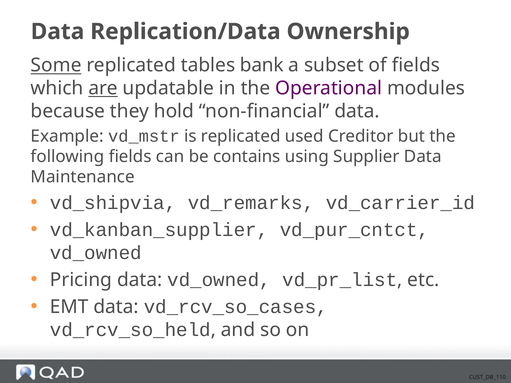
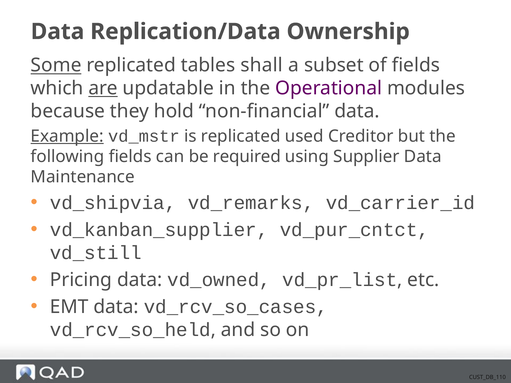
bank: bank -> shall (262, 65)
Example underline: none -> present (67, 136)
contains: contains -> required (247, 157)
vd_owned: vd_owned -> vd_still (96, 253)
